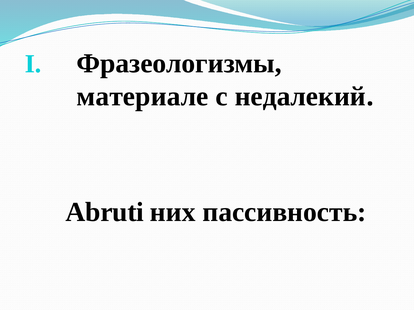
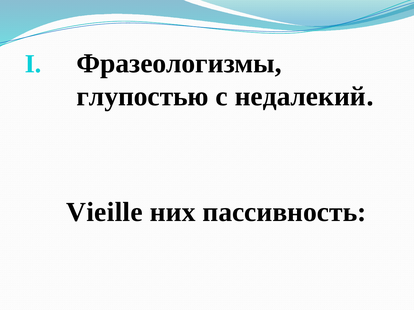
материале: материале -> глупостью (143, 97)
Abruti: Abruti -> Vieille (104, 212)
